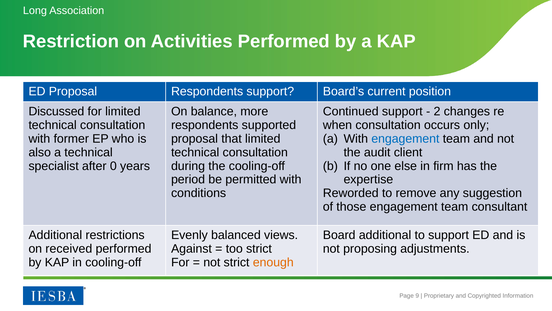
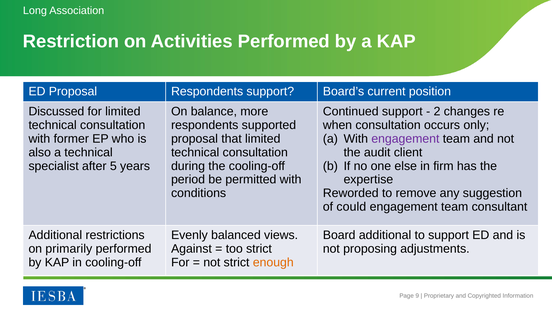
engagement colour: blue -> purple (405, 138)
0: 0 -> 5 (113, 166)
those: those -> could (351, 207)
received: received -> primarily (69, 248)
